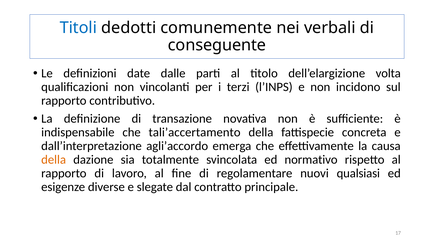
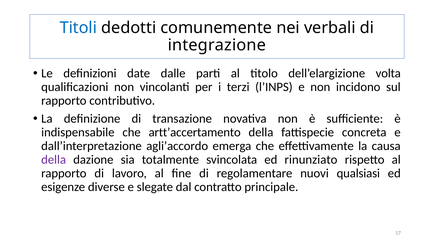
conseguente: conseguente -> integrazione (217, 45)
tali’accertamento: tali’accertamento -> artt’accertamento (195, 132)
della colour: orange -> purple (54, 160)
normativo: normativo -> rinunziato (311, 160)
